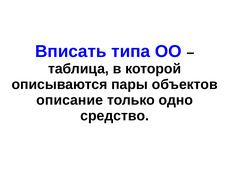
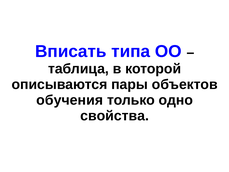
описание: описание -> обучения (70, 100)
средство: средство -> свойства (115, 116)
